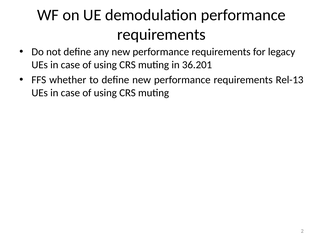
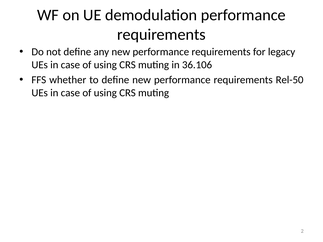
36.201: 36.201 -> 36.106 (197, 65)
Rel-13: Rel-13 -> Rel-50 (290, 80)
